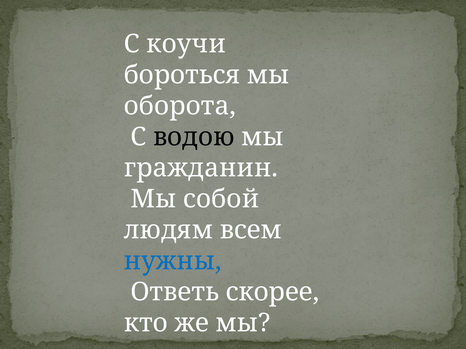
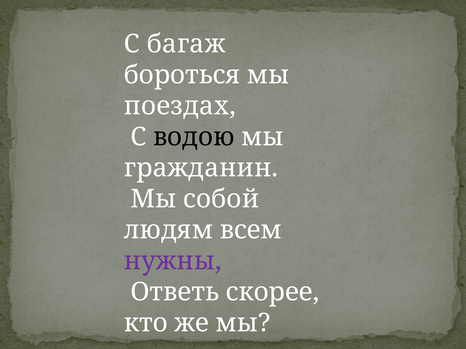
коучи: коучи -> багаж (186, 44)
оборота: оборота -> поездах (180, 106)
нужны colour: blue -> purple (173, 261)
